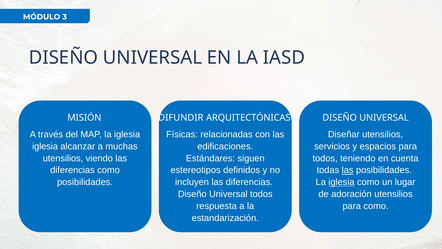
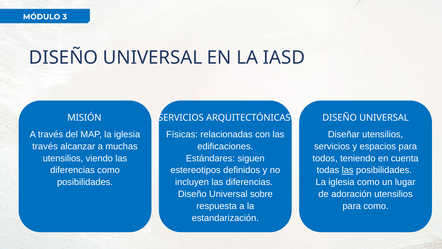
DIFUNDIR: DIFUNDIR -> SERVICIOS (181, 117)
iglesia: iglesia -> través (45, 146)
iglesia underline: present -> none (341, 182)
Universal todos: todos -> sobre (261, 194)
